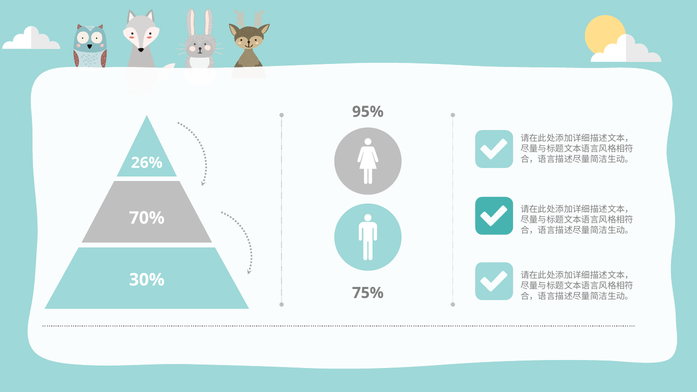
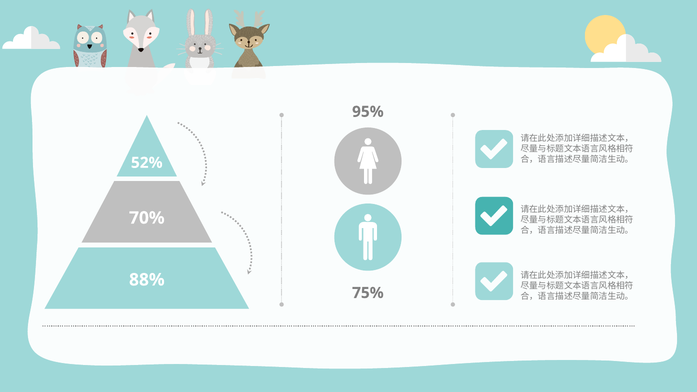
26%: 26% -> 52% (147, 163)
30%: 30% -> 88% (147, 280)
